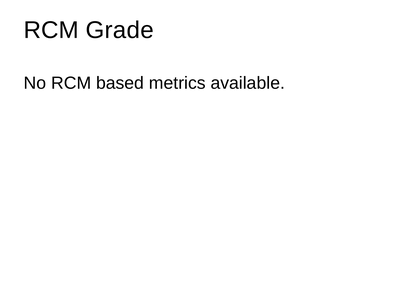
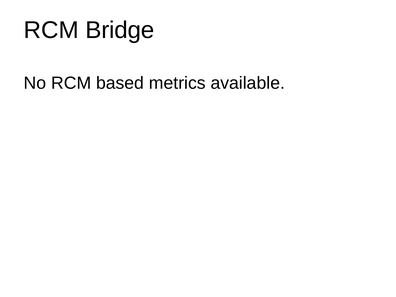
Grade: Grade -> Bridge (120, 30)
